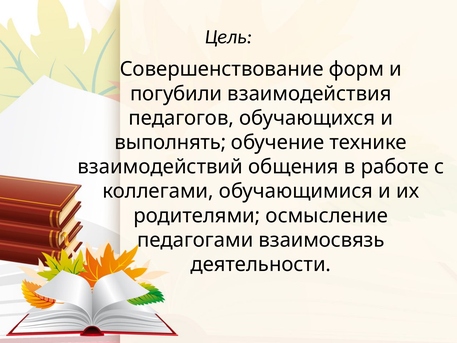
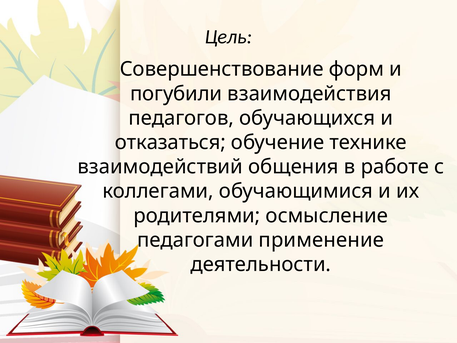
выполнять: выполнять -> отказаться (170, 142)
взаимосвязь: взаимосвязь -> применение (321, 240)
